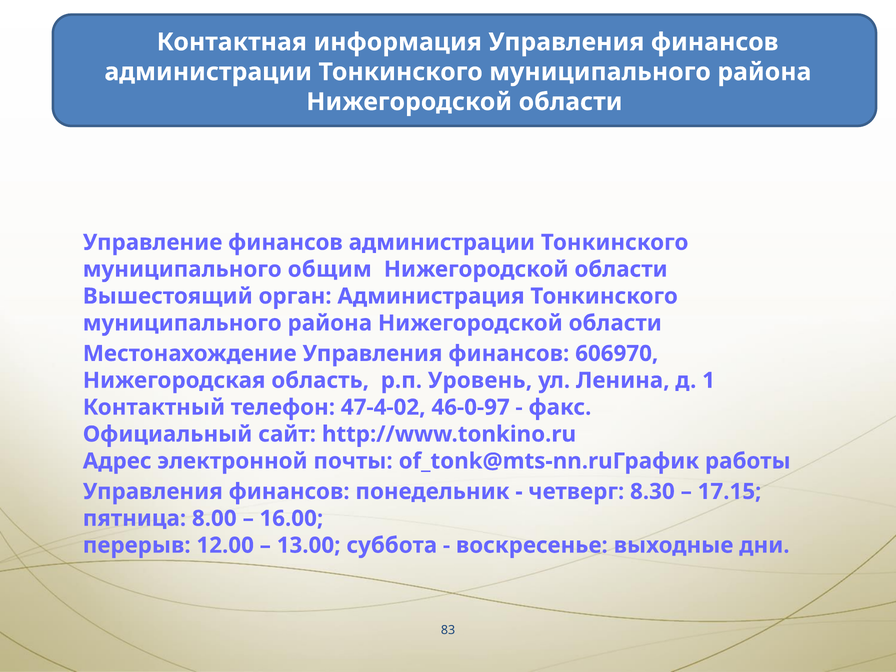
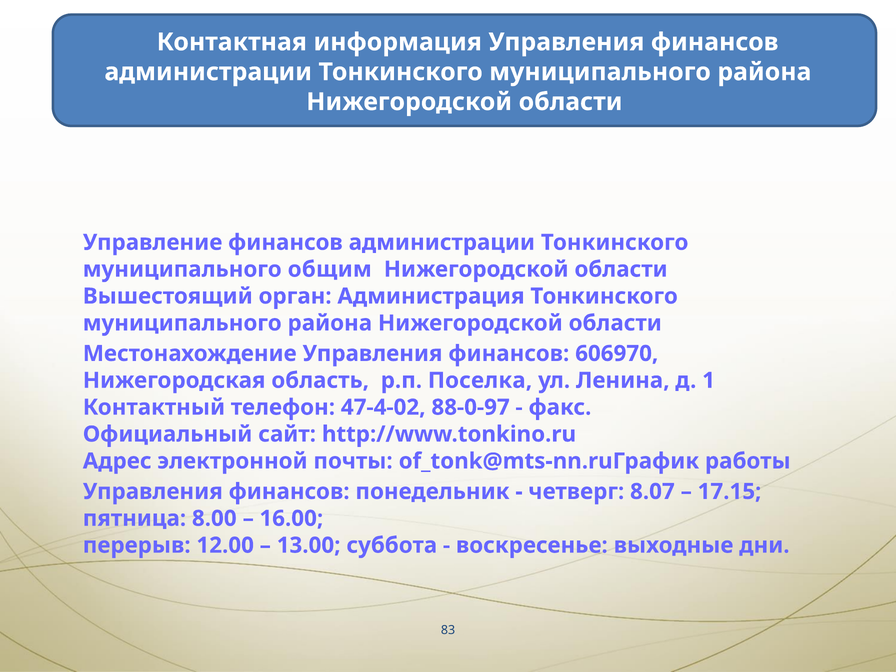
Уровень: Уровень -> Поселка (480, 380)
46-0-97: 46-0-97 -> 88-0-97 (471, 407)
8.30: 8.30 -> 8.07 (652, 492)
